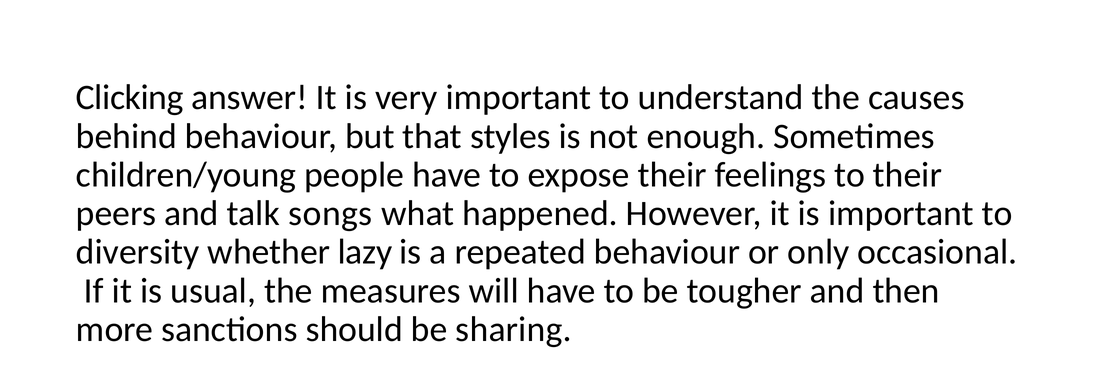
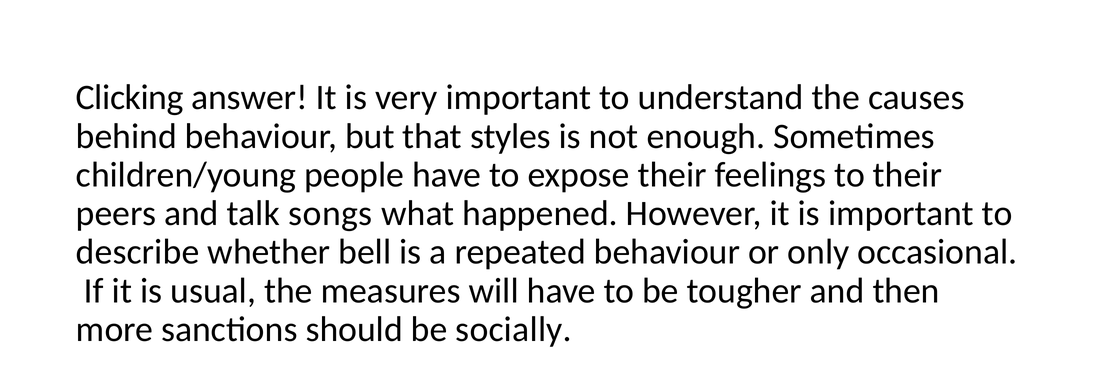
diversity: diversity -> describe (138, 252)
lazy: lazy -> bell (365, 252)
sharing: sharing -> socially (514, 329)
